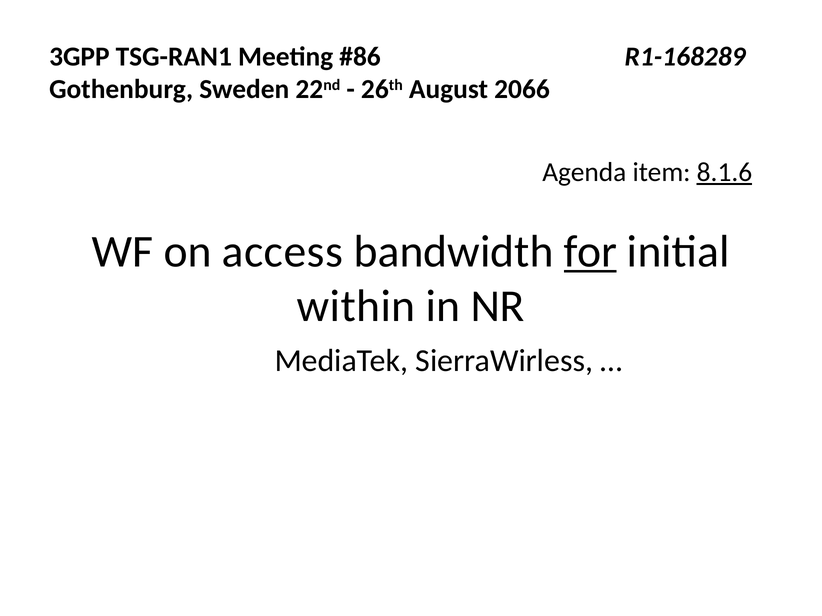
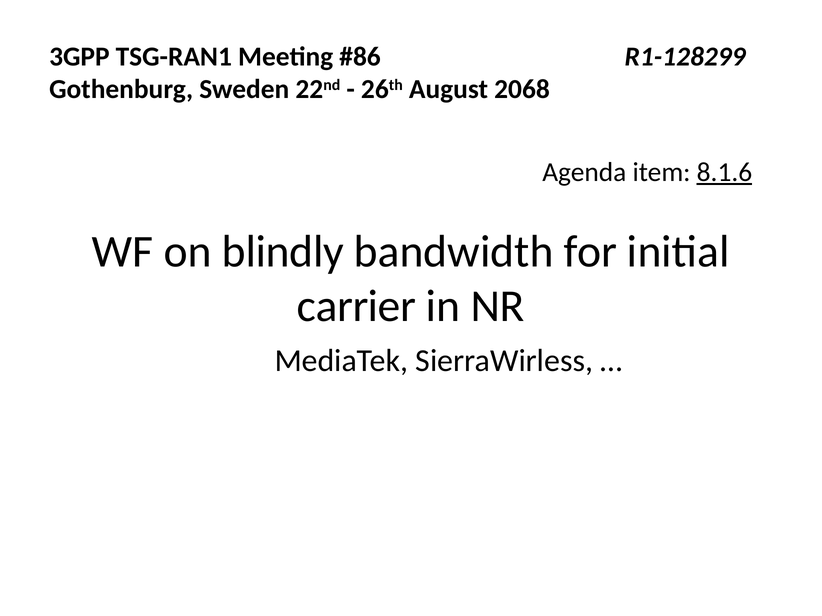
R1-168289: R1-168289 -> R1-128299 (685, 57)
2066: 2066 -> 2068 (522, 89)
access: access -> blindly (283, 252)
for underline: present -> none (590, 252)
within: within -> carrier (356, 307)
